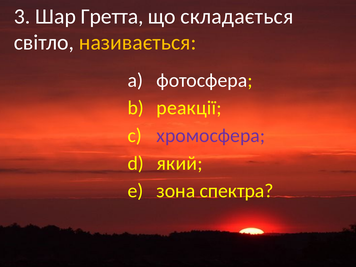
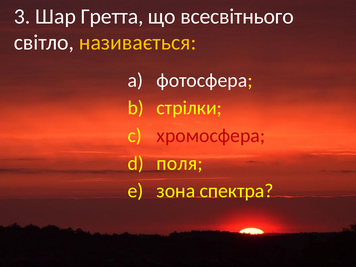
складається: складається -> всесвітнього (237, 16)
реакції: реакції -> стрілки (189, 108)
хромосфера colour: purple -> red (211, 136)
який: який -> поля (180, 163)
